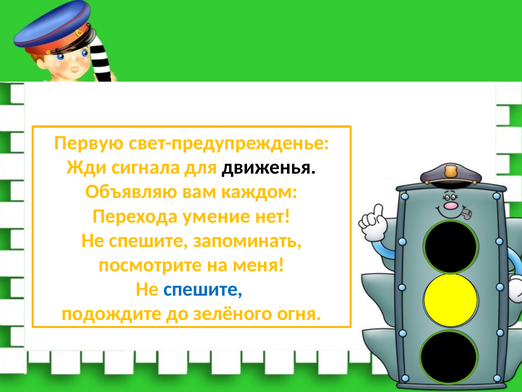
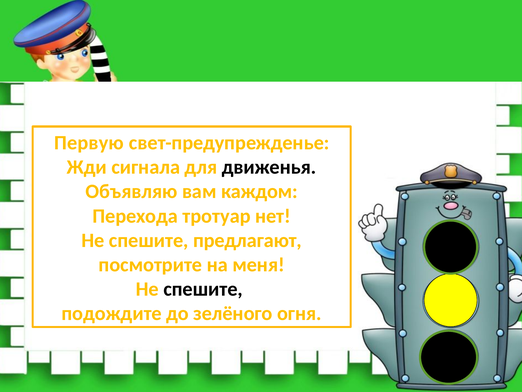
умение: умение -> тротуар (217, 216)
запоминать: запоминать -> предлагают (247, 240)
спешите colour: blue -> black (203, 289)
